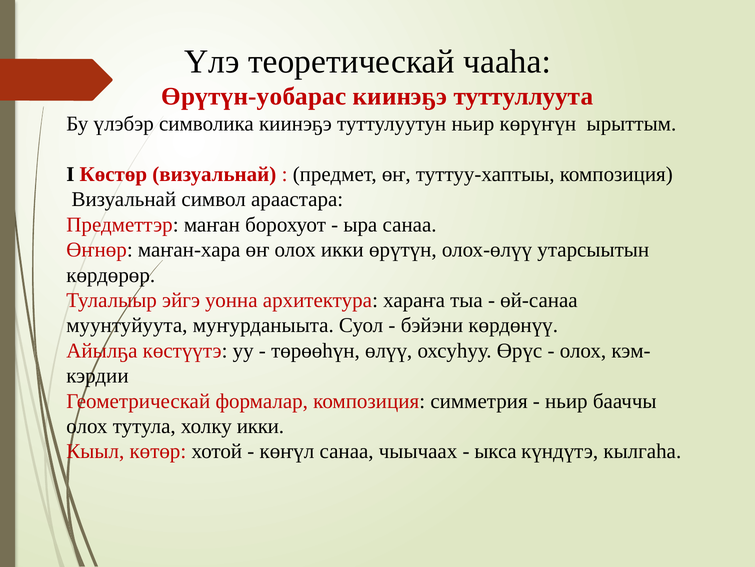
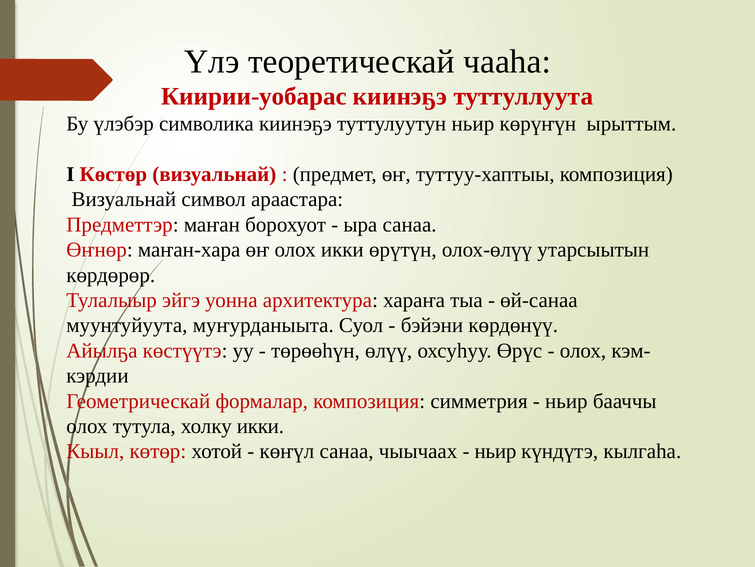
Өрүтүн‑уобарас: Өрүтүн‑уобарас -> Киирии‑уобарас (254, 96)
ыкса: ыкса -> ньир (496, 451)
